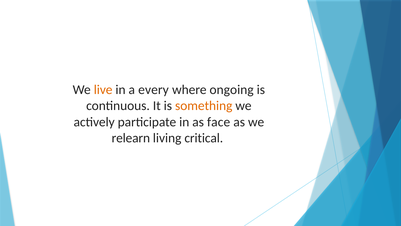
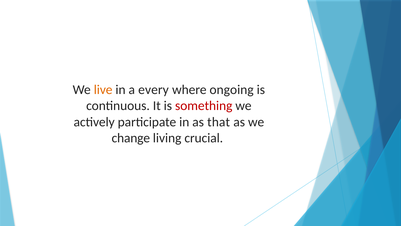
something colour: orange -> red (204, 106)
face: face -> that (219, 122)
relearn: relearn -> change (131, 138)
critical: critical -> crucial (204, 138)
